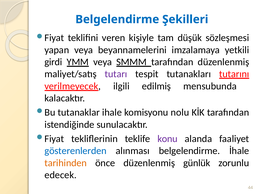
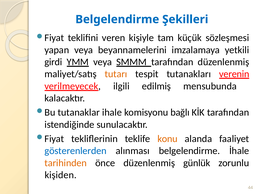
düşük: düşük -> küçük (190, 38)
tutarı colour: purple -> orange (116, 74)
tutarını: tutarını -> verenin (234, 74)
nolu: nolu -> bağlı (180, 113)
konu colour: purple -> orange (168, 139)
edecek: edecek -> kişiden (61, 175)
